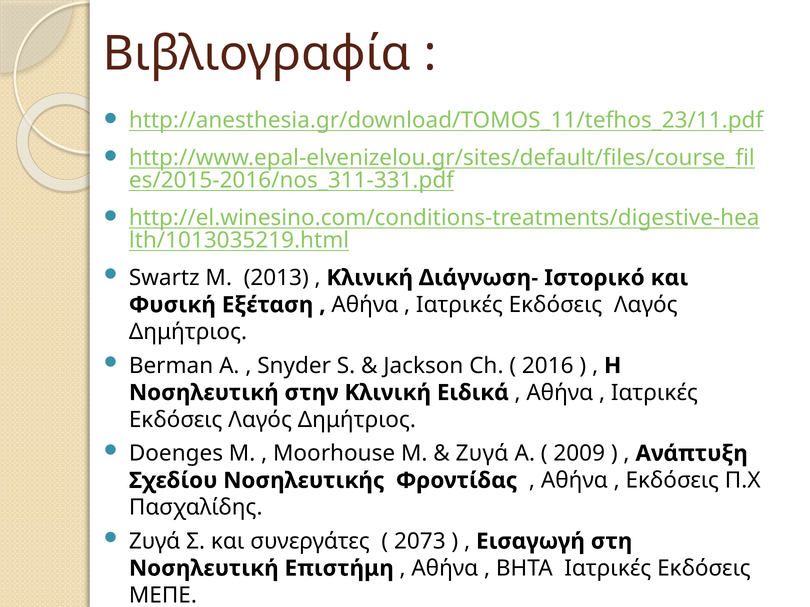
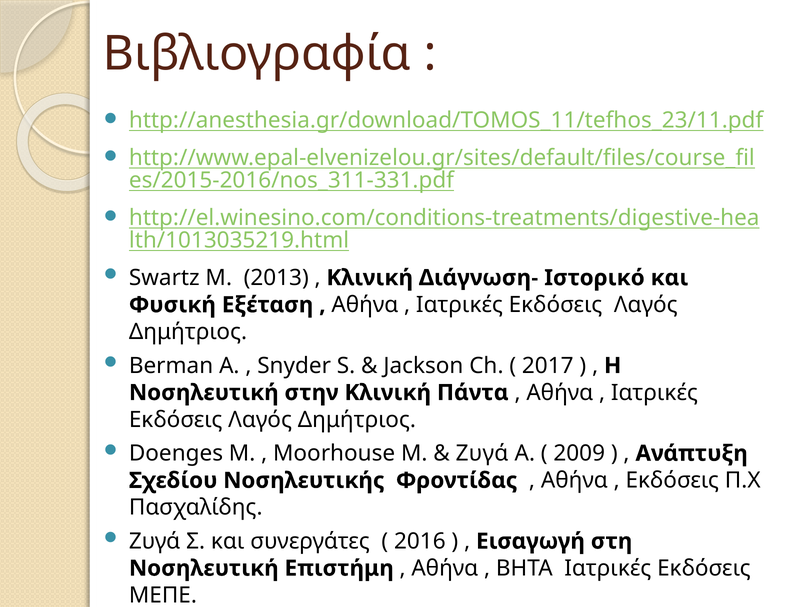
2016: 2016 -> 2017 (548, 366)
Ειδικά: Ειδικά -> Πάντα (473, 393)
2073: 2073 -> 2016 (420, 542)
